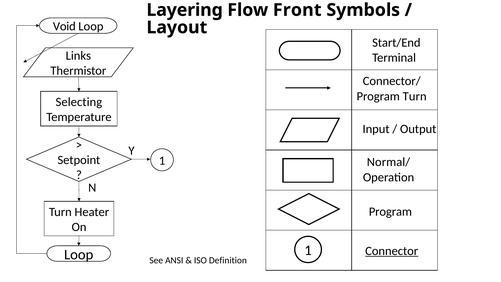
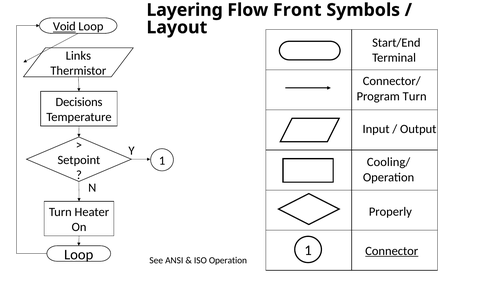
Void underline: none -> present (64, 26)
Selecting: Selecting -> Decisions (79, 102)
Normal/: Normal/ -> Cooling/ (389, 162)
Program: Program -> Properly (390, 211)
ISO Definition: Definition -> Operation (228, 260)
